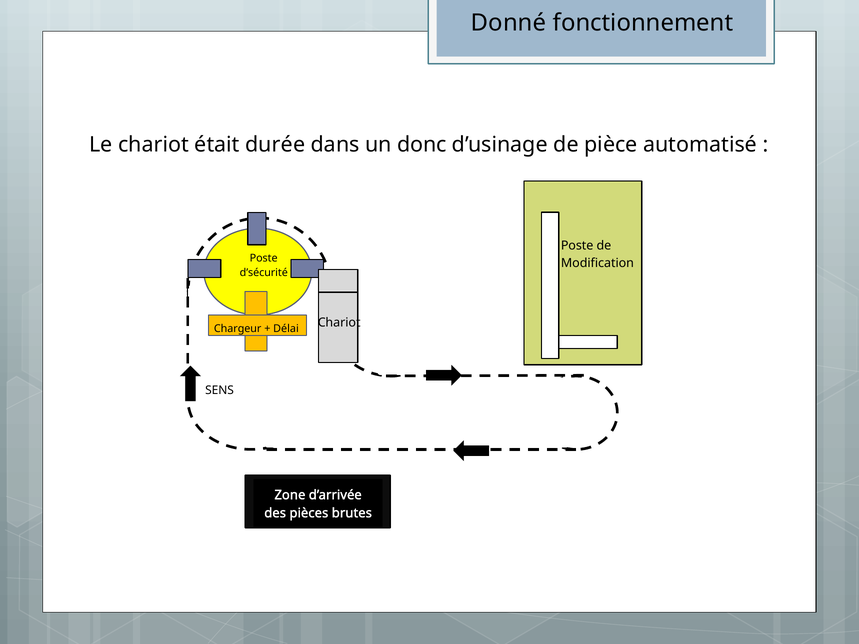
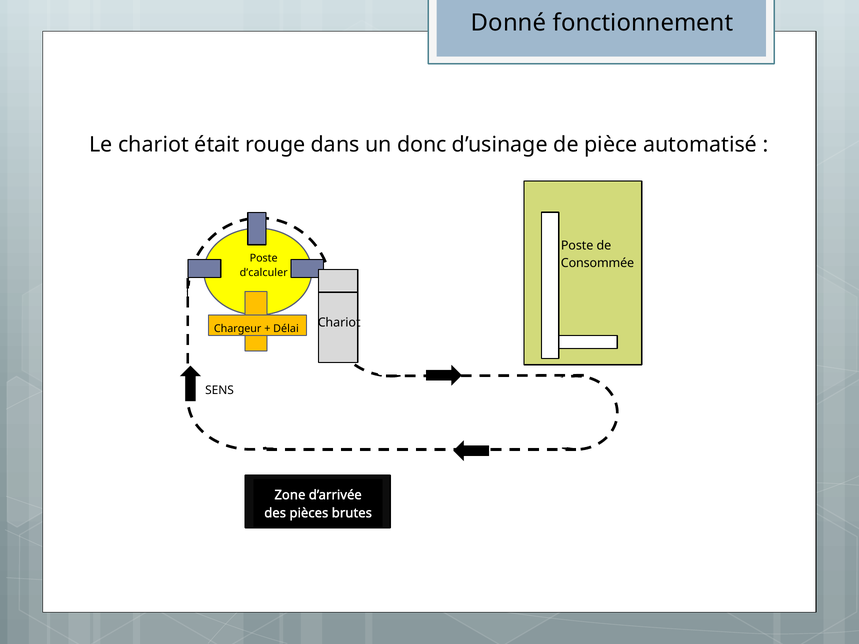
durée: durée -> rouge (275, 145)
Modification: Modification -> Consommée (597, 263)
d’sécurité: d’sécurité -> d’calculer (264, 273)
